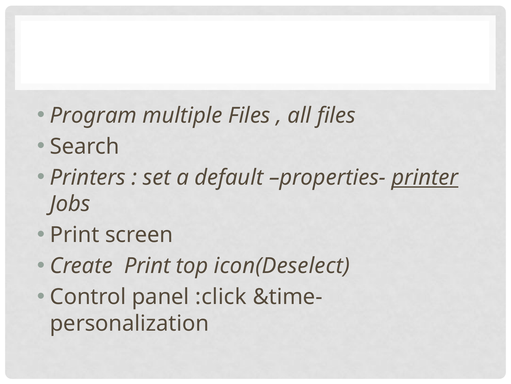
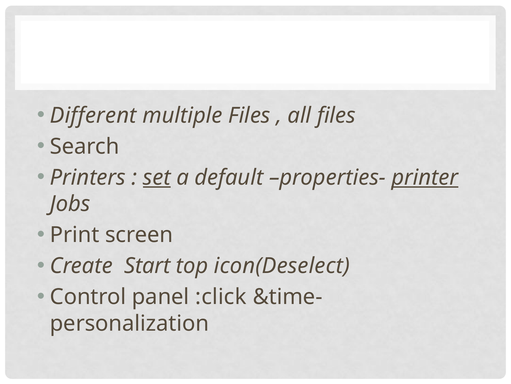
Program: Program -> Different (93, 115)
set underline: none -> present (157, 177)
Create Print: Print -> Start (147, 265)
